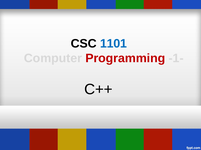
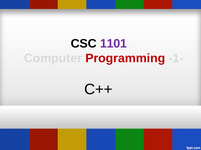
1101 colour: blue -> purple (113, 44)
